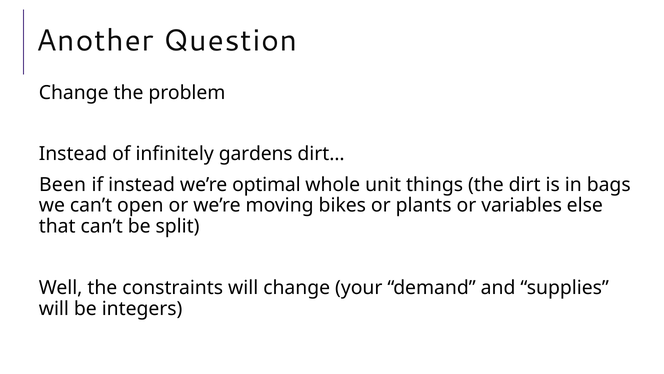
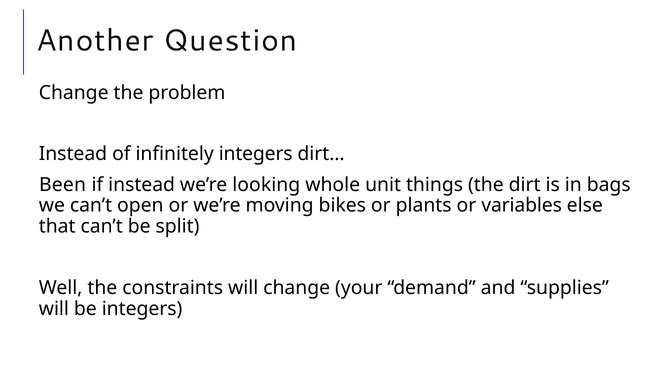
infinitely gardens: gardens -> integers (256, 154)
optimal: optimal -> looking (266, 184)
